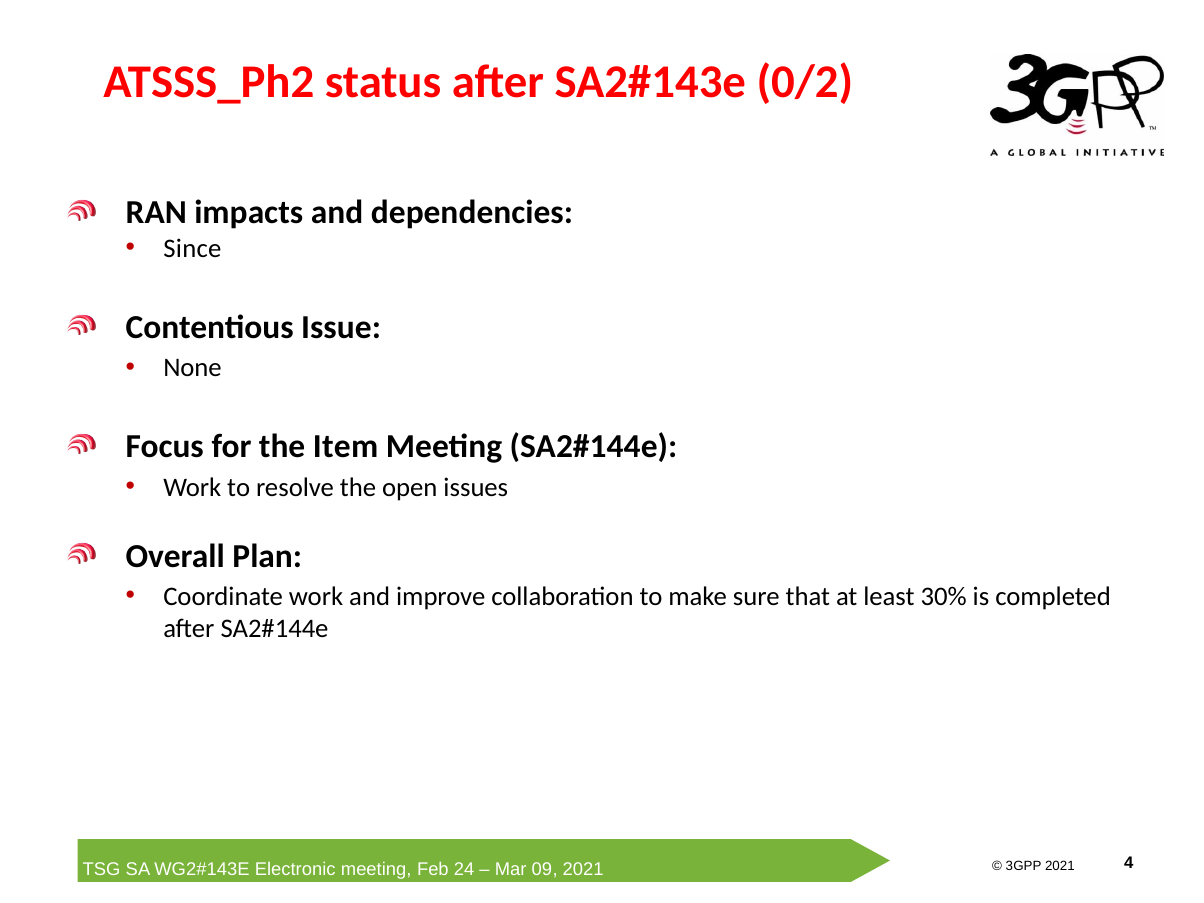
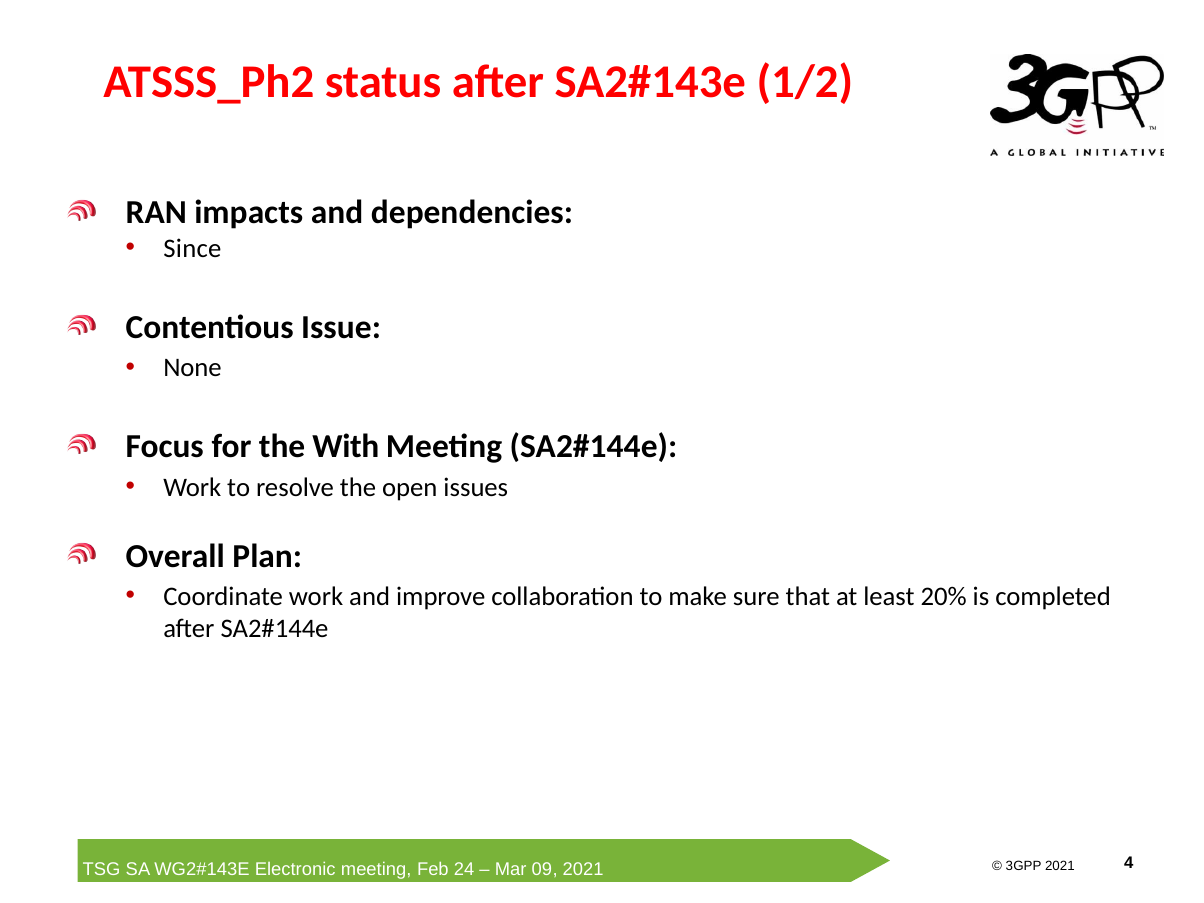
0/2: 0/2 -> 1/2 (805, 82)
Item: Item -> With (346, 447)
30%: 30% -> 20% (944, 597)
